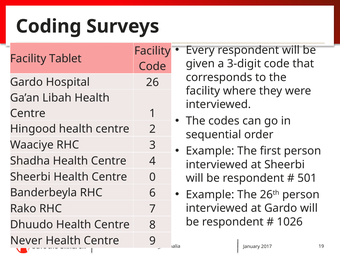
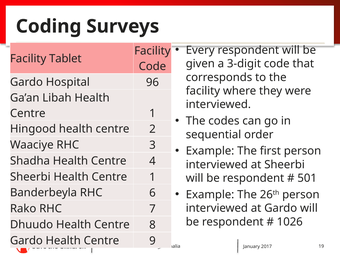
26: 26 -> 96 (152, 82)
Sheerbi Health Centre 0: 0 -> 1 (152, 177)
Never: Never -> Gardo (26, 241)
